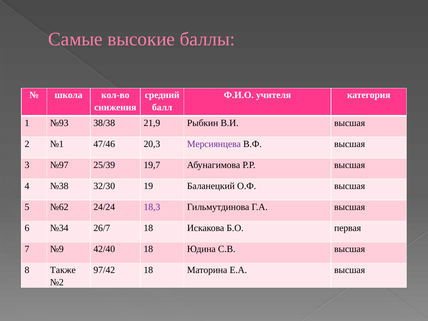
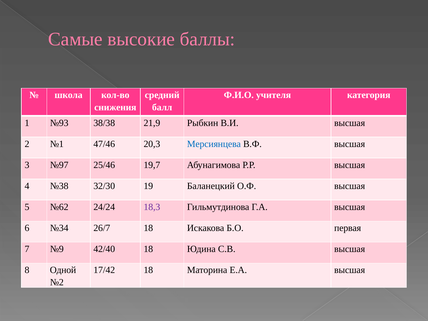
Мерсиянцева colour: purple -> blue (214, 144)
25/39: 25/39 -> 25/46 (104, 165)
Также: Также -> Одной (63, 270)
97/42: 97/42 -> 17/42 (104, 270)
